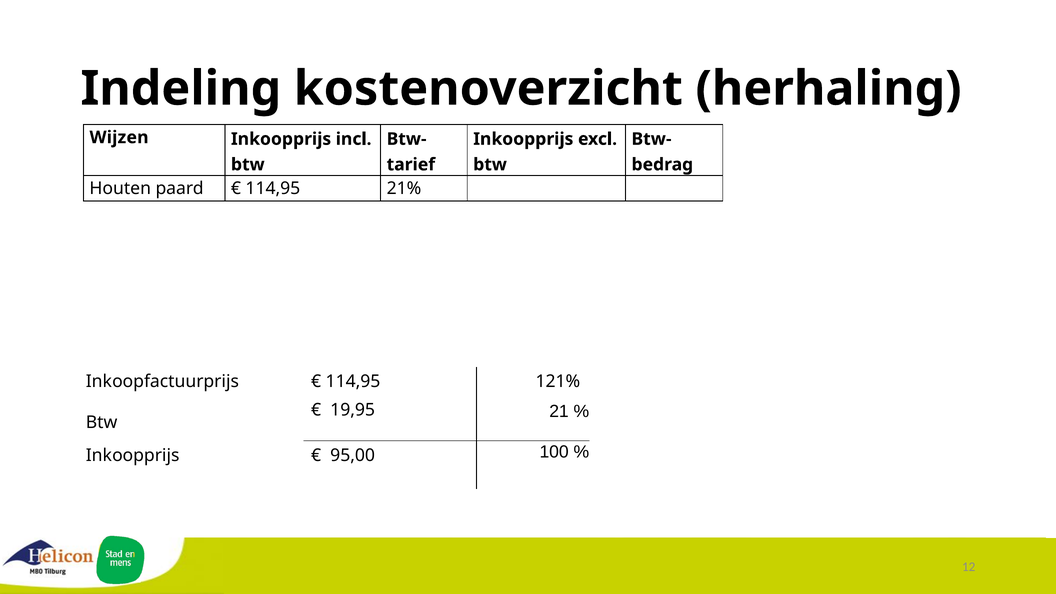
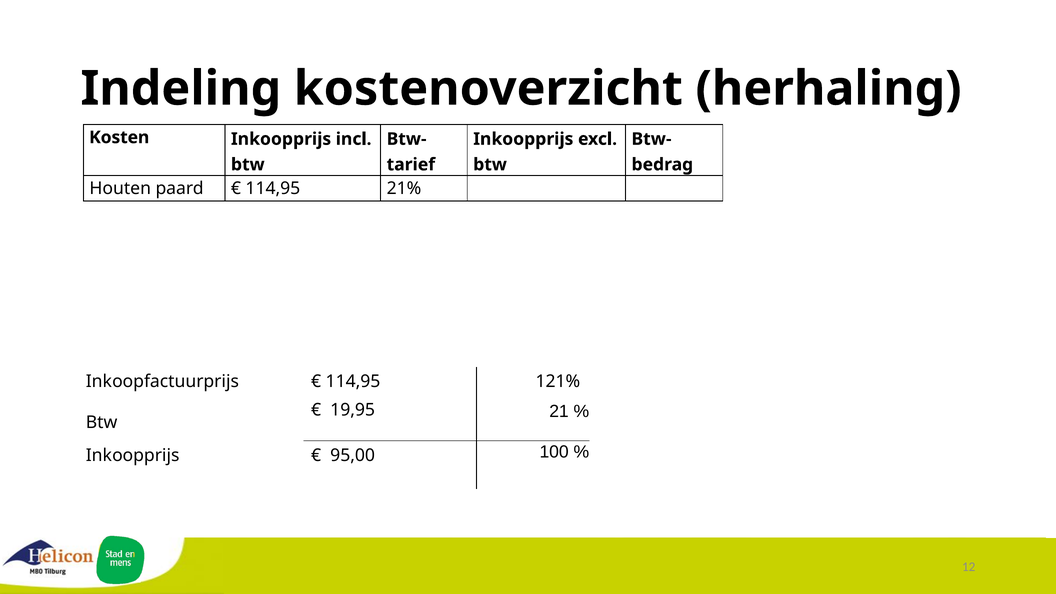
Wijzen: Wijzen -> Kosten (119, 137)
